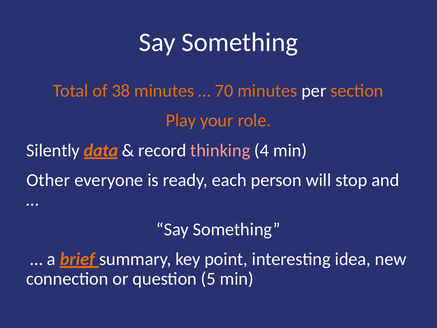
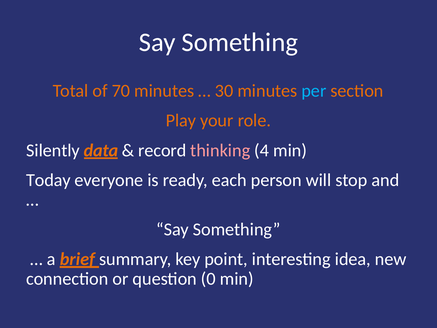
38: 38 -> 70 (121, 91)
70: 70 -> 30 (224, 91)
per colour: white -> light blue (314, 91)
Other: Other -> Today (48, 180)
5: 5 -> 0 (208, 279)
